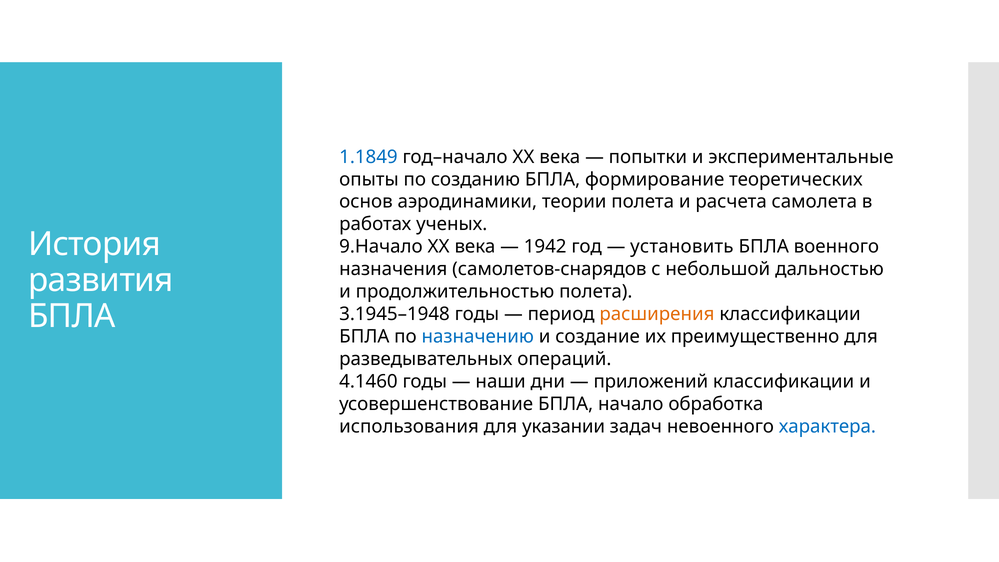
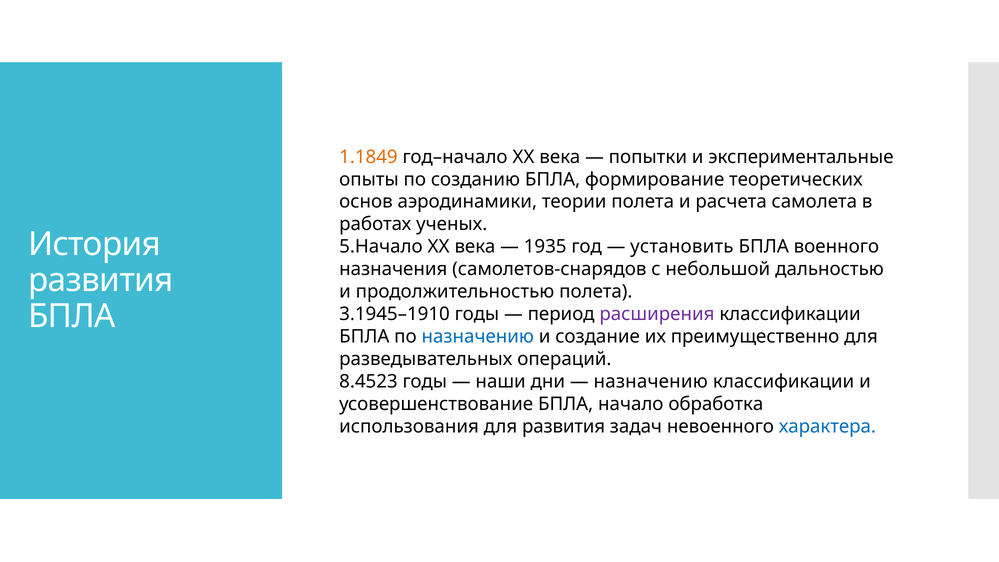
1.1849 colour: blue -> orange (368, 157)
9.Начало: 9.Начало -> 5.Начало (381, 247)
1942: 1942 -> 1935 (545, 247)
3.1945–1948: 3.1945–1948 -> 3.1945–1910 (394, 314)
расширения colour: orange -> purple (657, 314)
4.1460: 4.1460 -> 8.4523 (368, 382)
приложений: приложений -> назначению (651, 382)
для указании: указании -> развития (564, 427)
